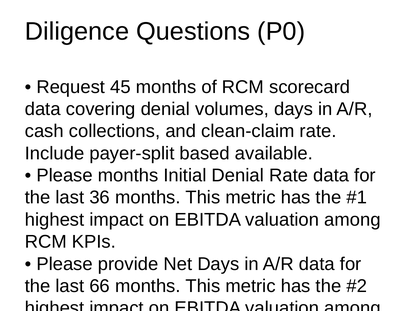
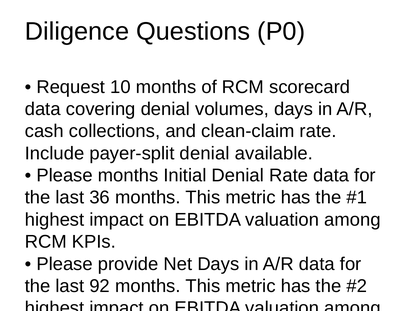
45: 45 -> 10 (120, 87)
payer-split based: based -> denial (205, 153)
66: 66 -> 92 (100, 286)
